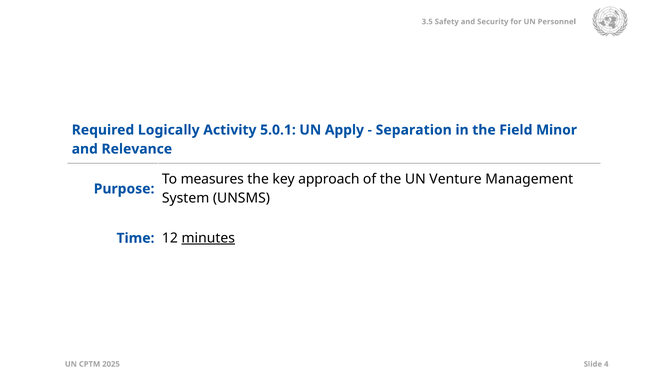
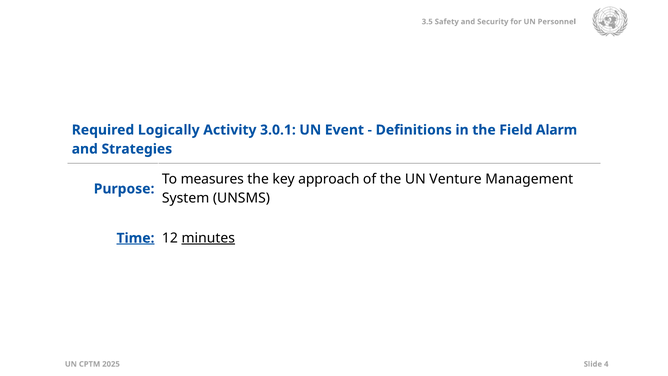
5.0.1: 5.0.1 -> 3.0.1 (278, 130)
Apply: Apply -> Event (344, 130)
Separation: Separation -> Definitions (414, 130)
Minor: Minor -> Alarm (557, 130)
Relevance: Relevance -> Strategies (137, 149)
Time underline: none -> present (135, 238)
